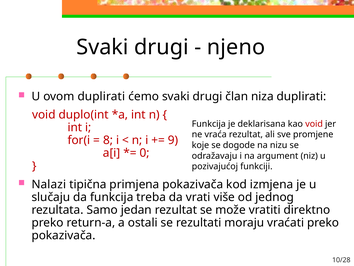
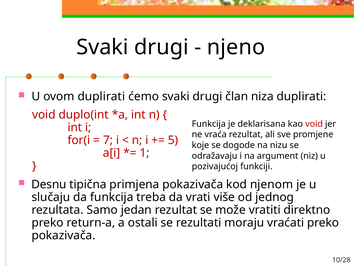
8: 8 -> 7 (108, 140)
9: 9 -> 5 (173, 140)
0: 0 -> 1 (145, 153)
Nalazi: Nalazi -> Desnu (49, 184)
izmjena: izmjena -> njenom (272, 184)
